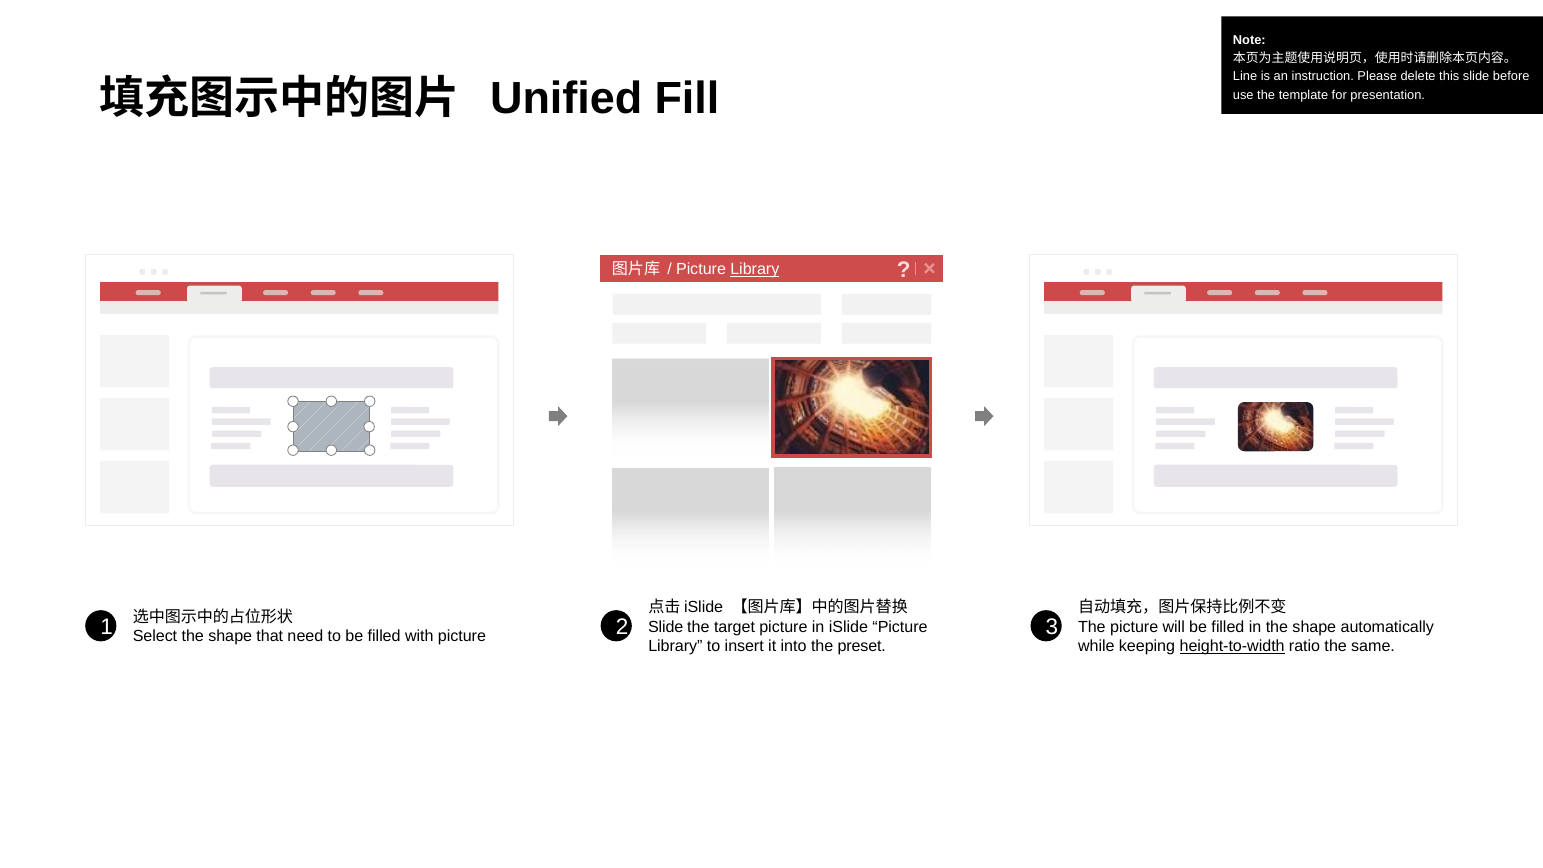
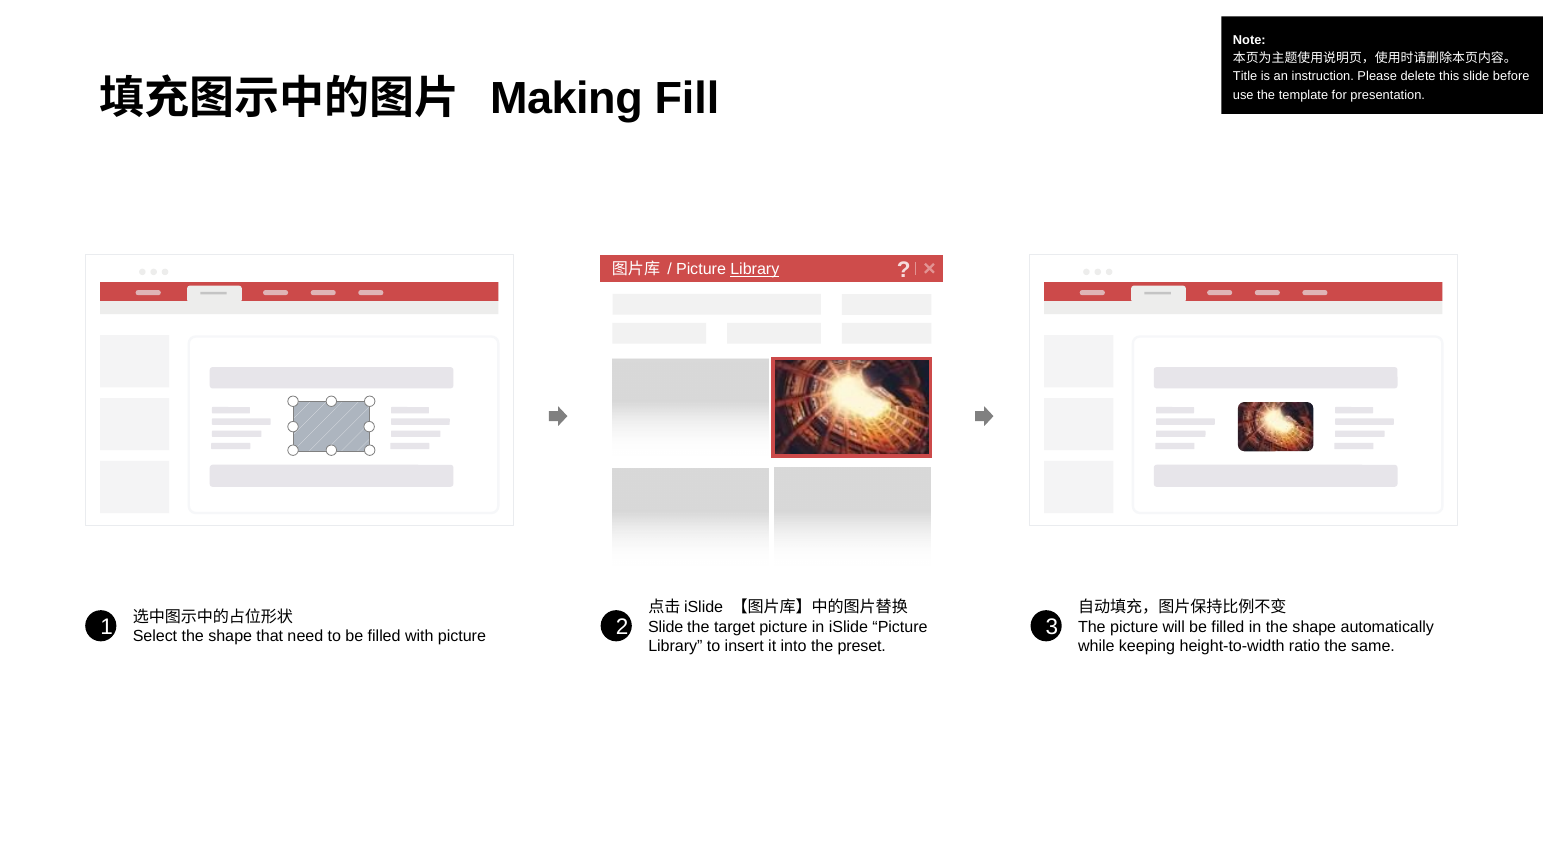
Line: Line -> Title (1245, 77)
Unified: Unified -> Making (566, 98)
height-to-width underline: present -> none (1232, 646)
